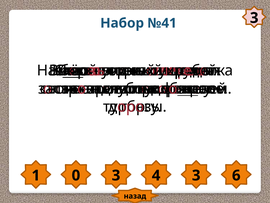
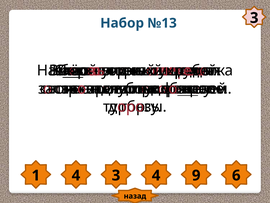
№41: №41 -> №13 (162, 23)
1 0: 0 -> 4 (76, 175)
4 3: 3 -> 9 (196, 175)
